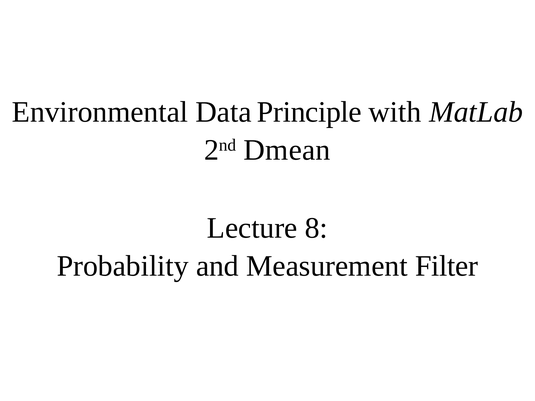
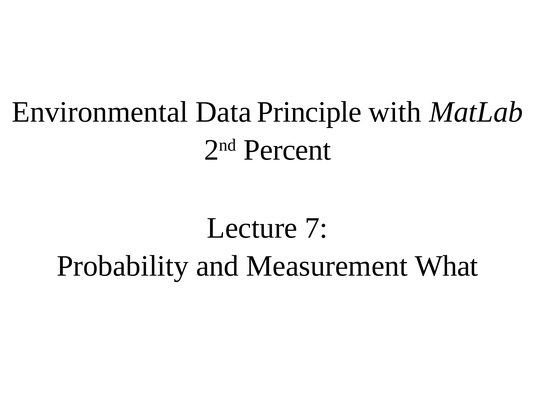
Dmean: Dmean -> Percent (287, 150)
8: 8 -> 7 (316, 228)
Filter: Filter -> What (446, 266)
